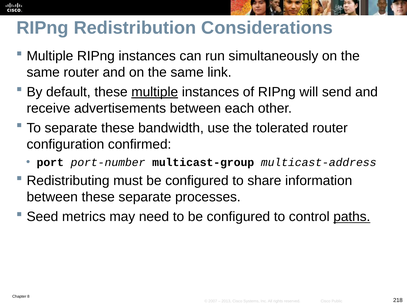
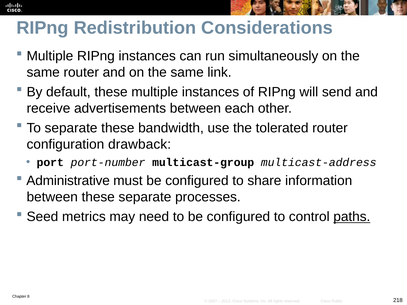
multiple underline: present -> none (155, 92)
confirmed: confirmed -> drawback (140, 144)
Redistributing: Redistributing -> Administrative (68, 181)
